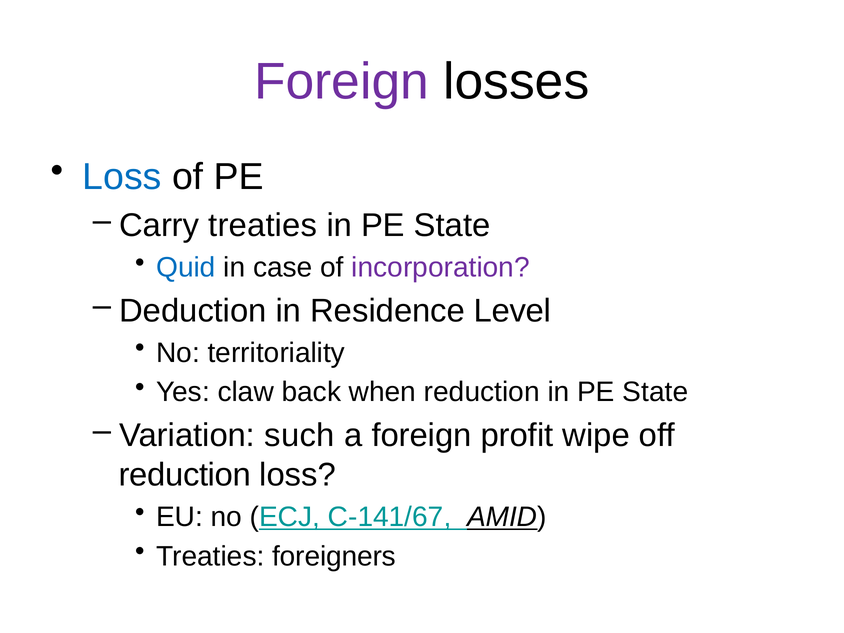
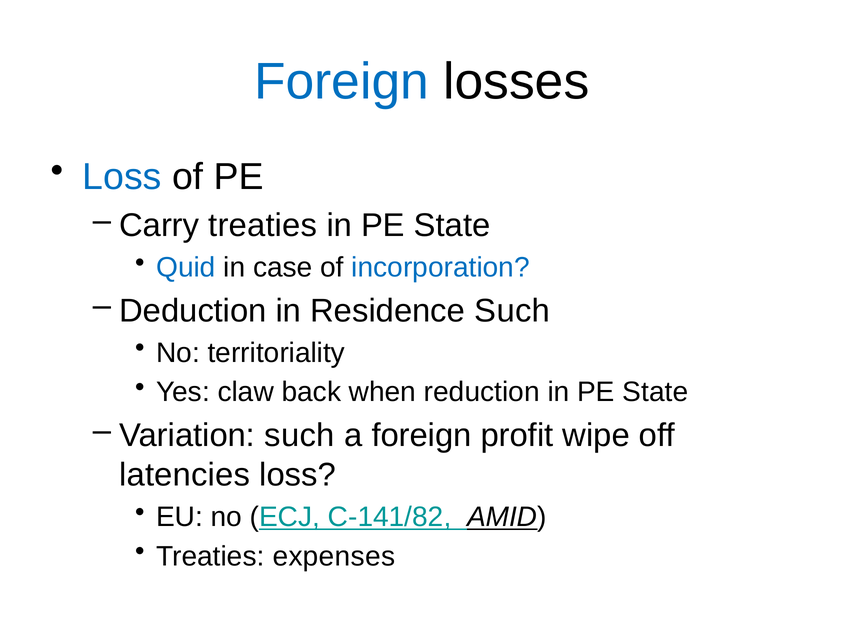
Foreign colour: purple -> blue (342, 82)
incorporation colour: purple -> blue (441, 267)
Residence Level: Level -> Such (512, 311)
reduction: reduction -> latencies (185, 475)
C-141/67: C-141/67 -> C-141/82 (390, 517)
foreigners: foreigners -> expenses (334, 556)
